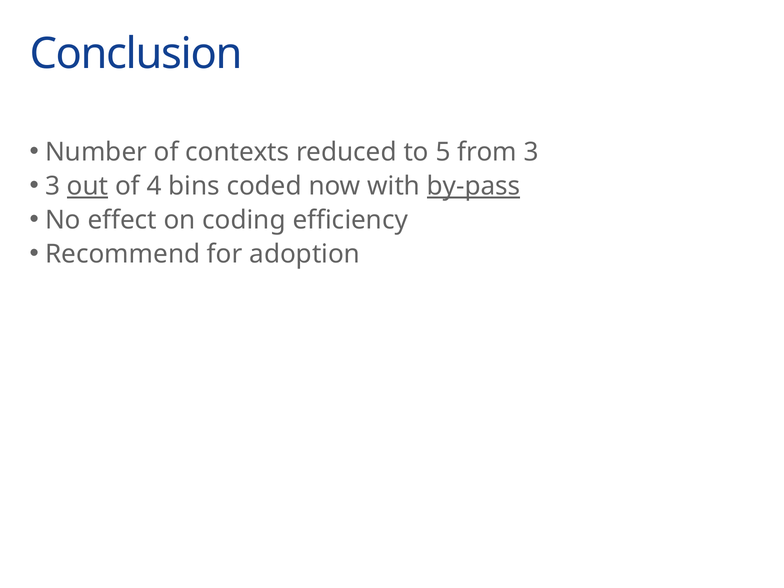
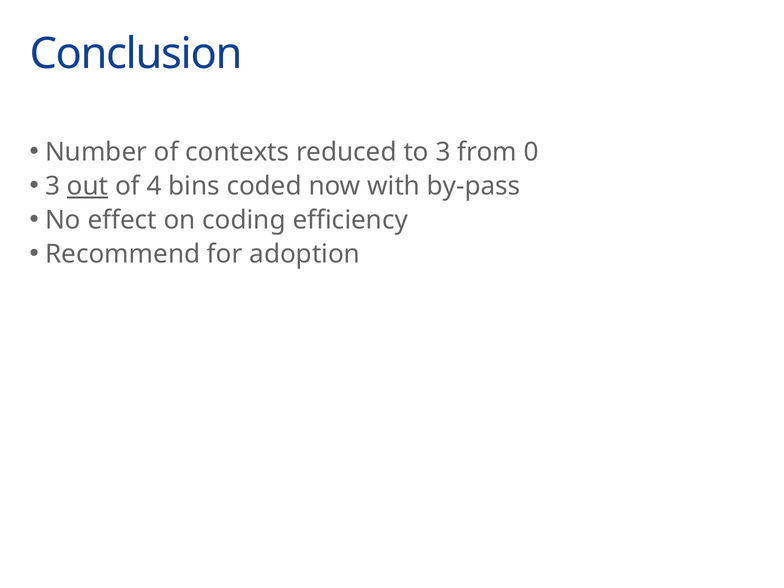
to 5: 5 -> 3 (443, 152)
from 3: 3 -> 0 (531, 152)
by-pass underline: present -> none (474, 186)
